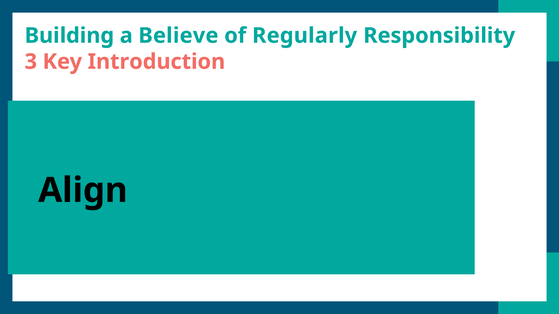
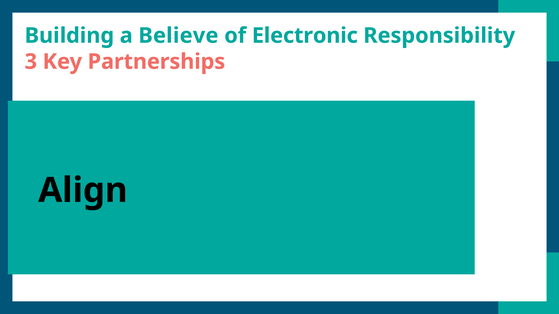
Regularly: Regularly -> Electronic (305, 36)
Introduction: Introduction -> Partnerships (156, 62)
